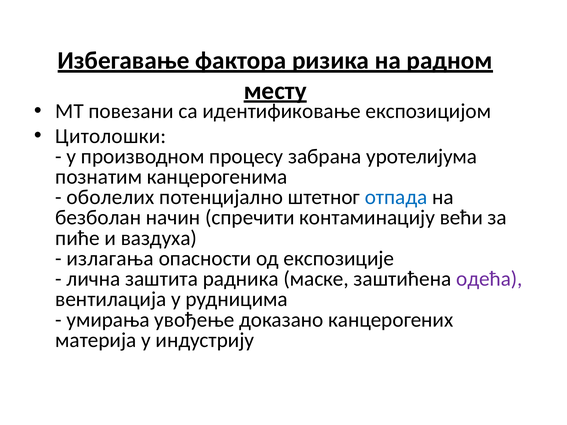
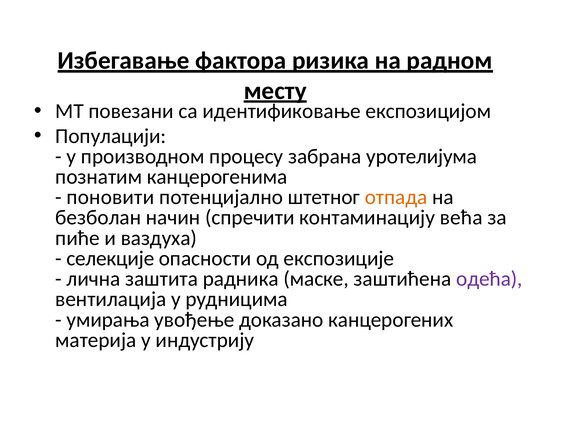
Цитолошки: Цитолошки -> Популацији (111, 136)
оболелих: оболелих -> поновити (110, 197)
отпада colour: blue -> orange (396, 197)
већи: већи -> већа (461, 218)
излагања: излагања -> селекције (110, 259)
